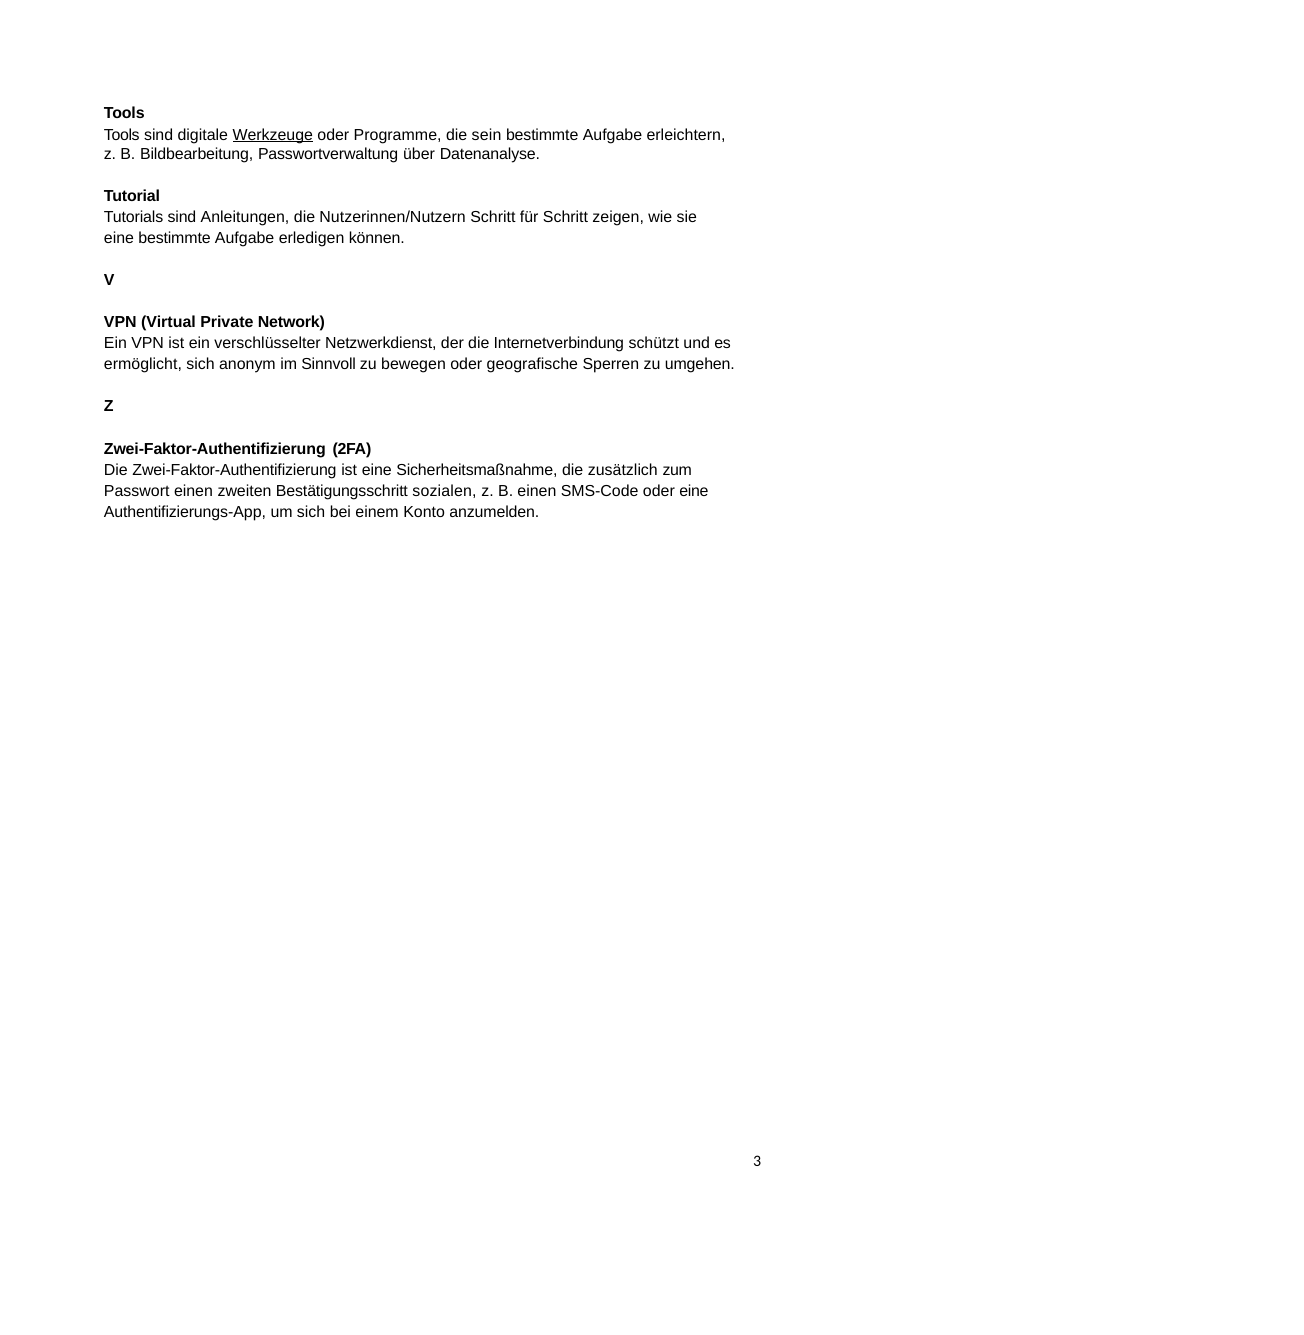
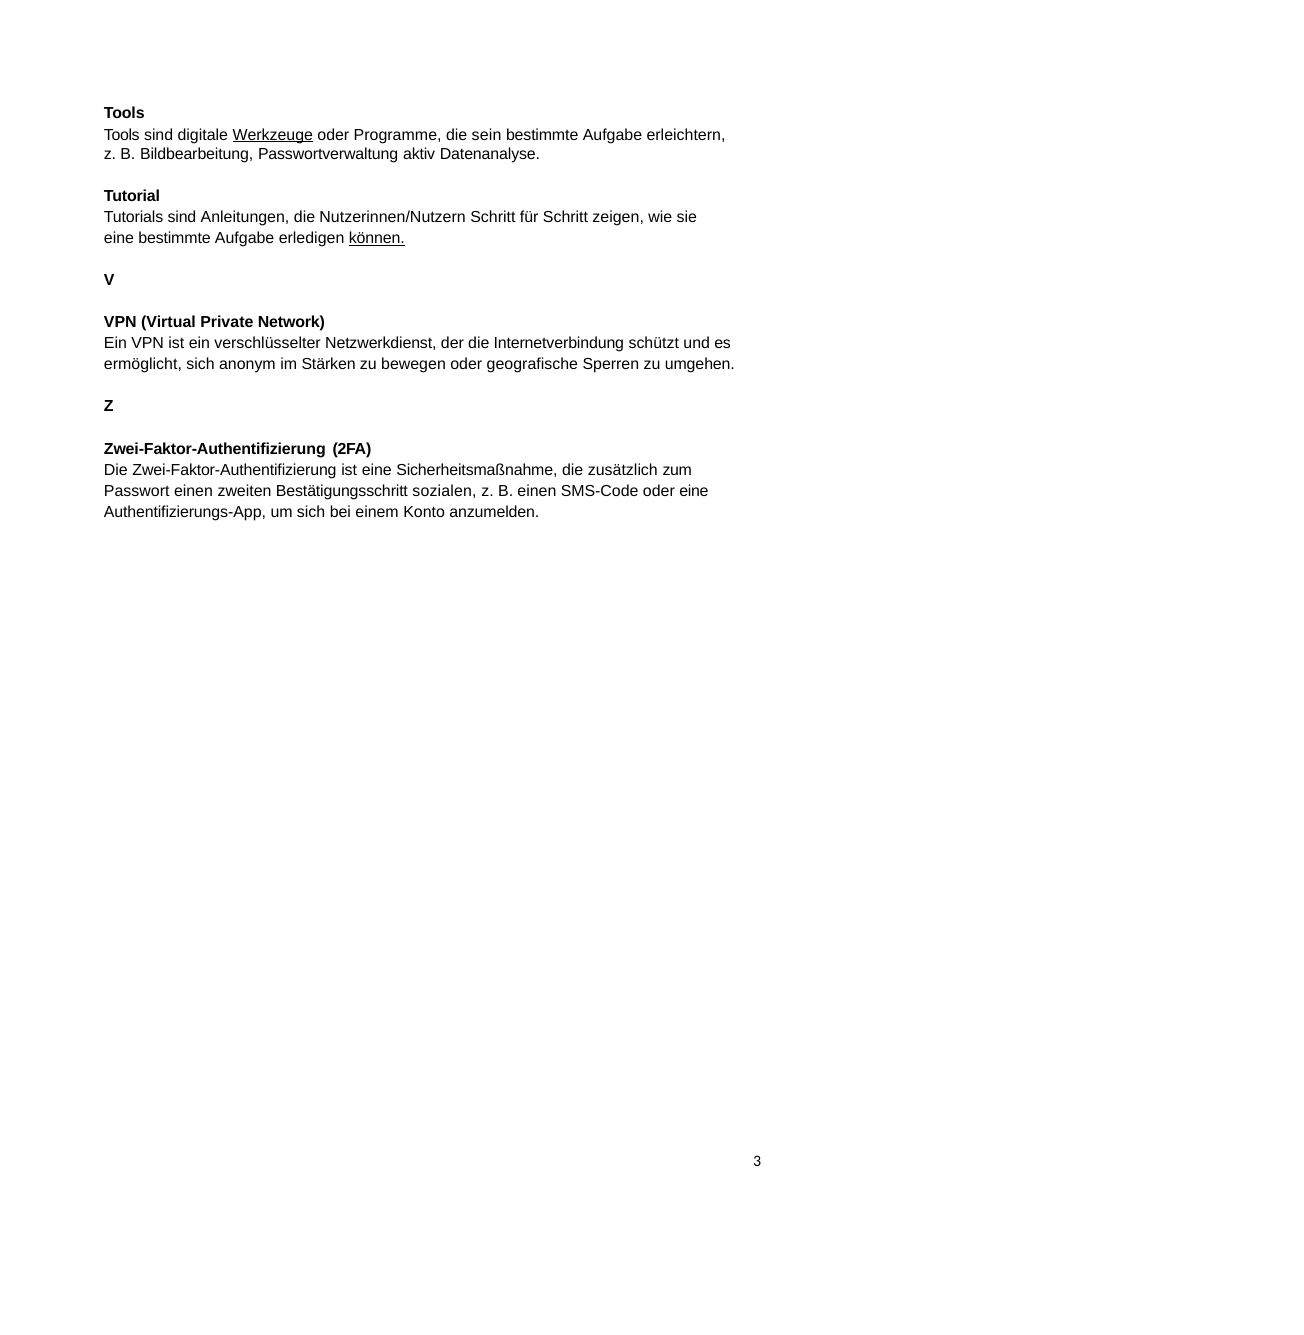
über: über -> aktiv (419, 154)
können underline: none -> present (377, 238)
Sinnvoll: Sinnvoll -> Stärken (329, 364)
